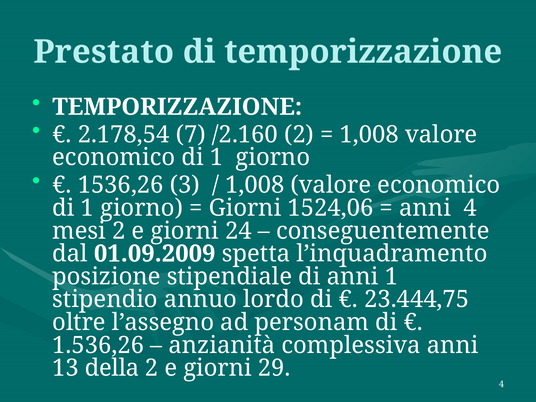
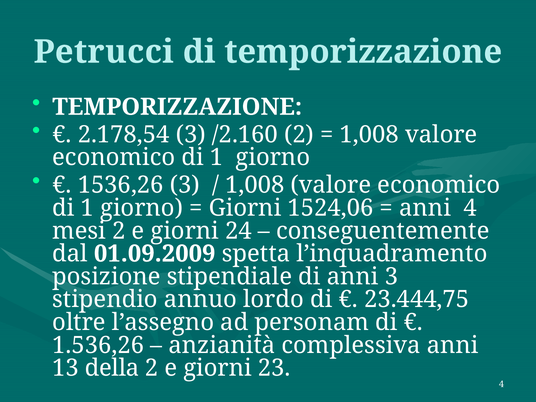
Prestato: Prestato -> Petrucci (104, 52)
2.178,54 7: 7 -> 3 (191, 135)
anni 1: 1 -> 3 (391, 277)
29: 29 -> 23 (274, 368)
